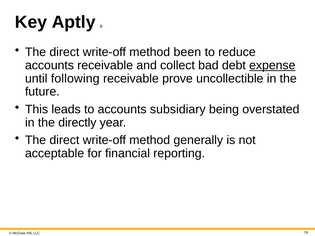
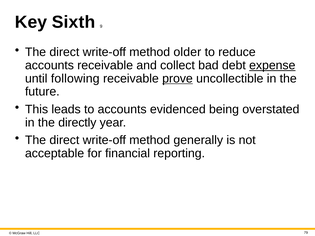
Aptly: Aptly -> Sixth (74, 22)
been: been -> older (187, 52)
prove underline: none -> present (177, 79)
subsidiary: subsidiary -> evidenced (178, 109)
